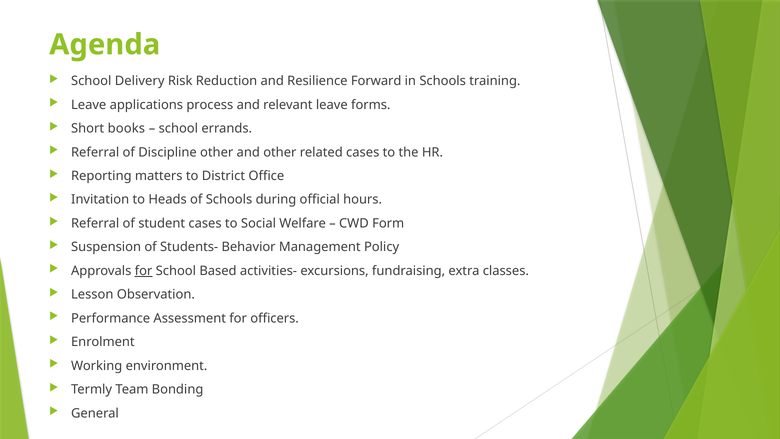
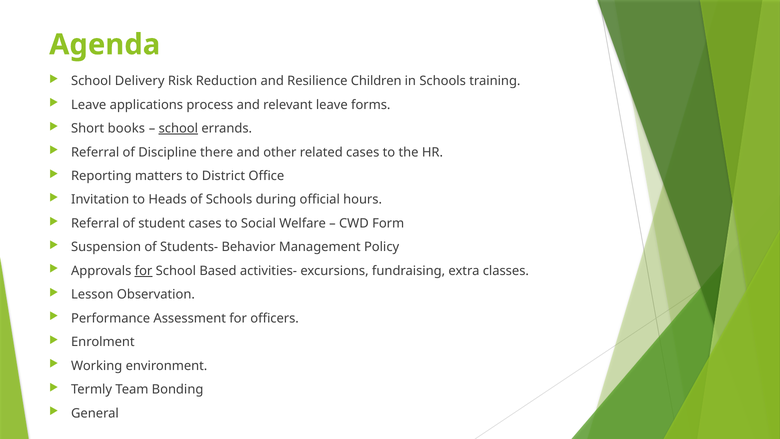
Forward: Forward -> Children (376, 81)
school underline: none -> present (178, 128)
Discipline other: other -> there (217, 152)
